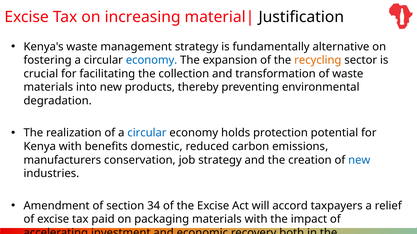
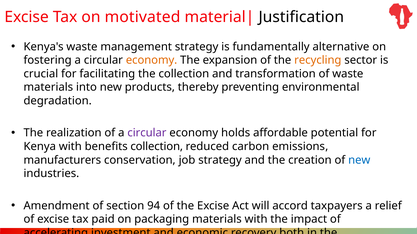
increasing: increasing -> motivated (142, 17)
economy colour: blue -> orange (152, 60)
circular colour: blue -> purple (147, 133)
protection: protection -> affordable (280, 133)
benefits domestic: domestic -> collection (157, 147)
34: 34 -> 94 (154, 206)
